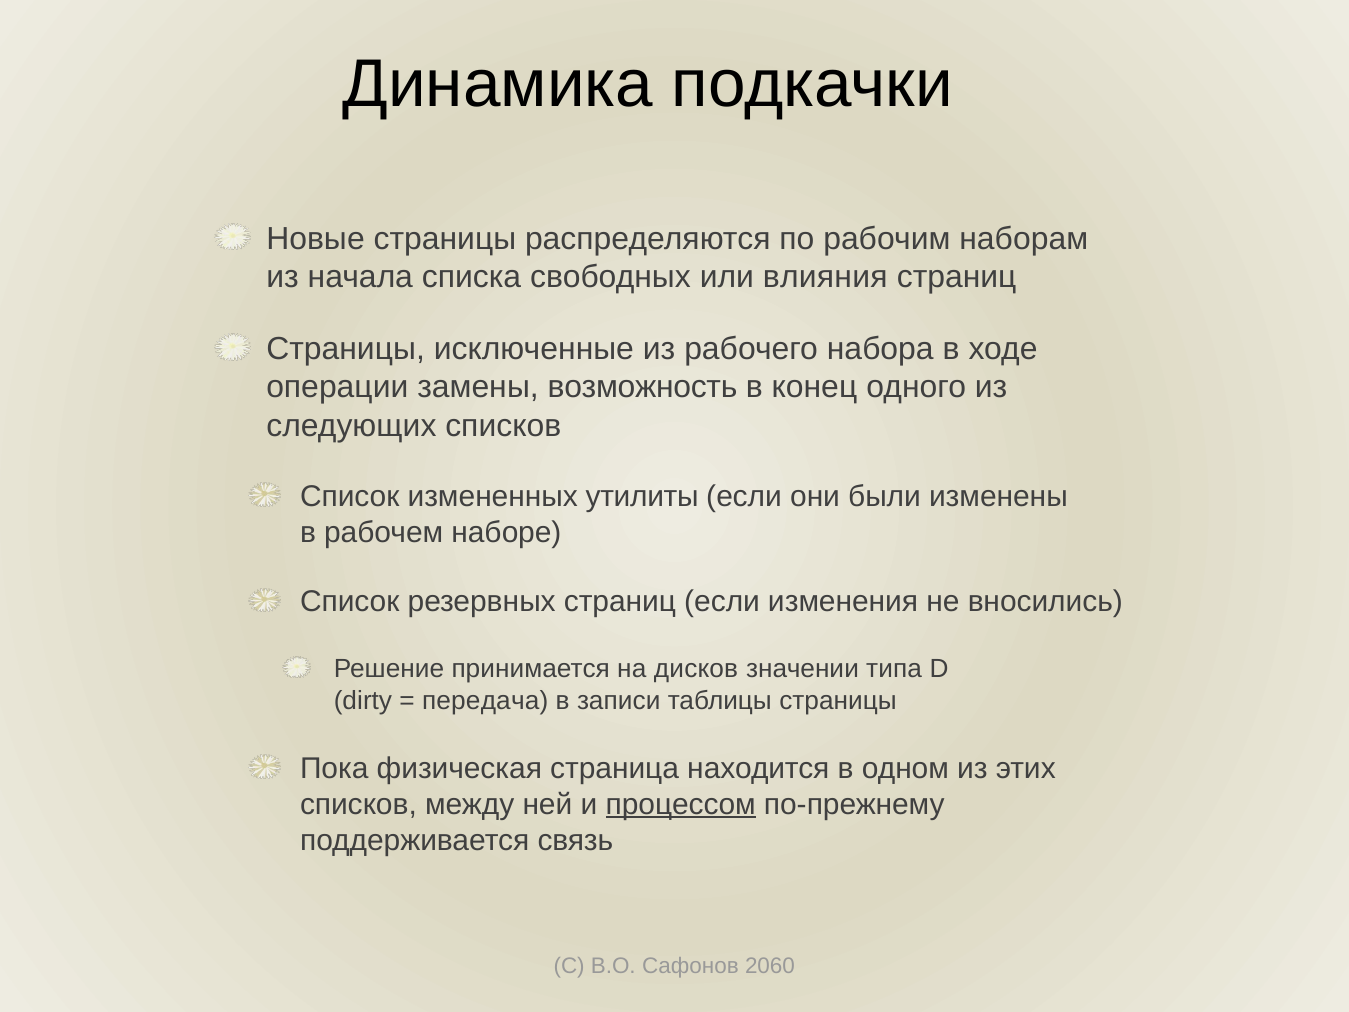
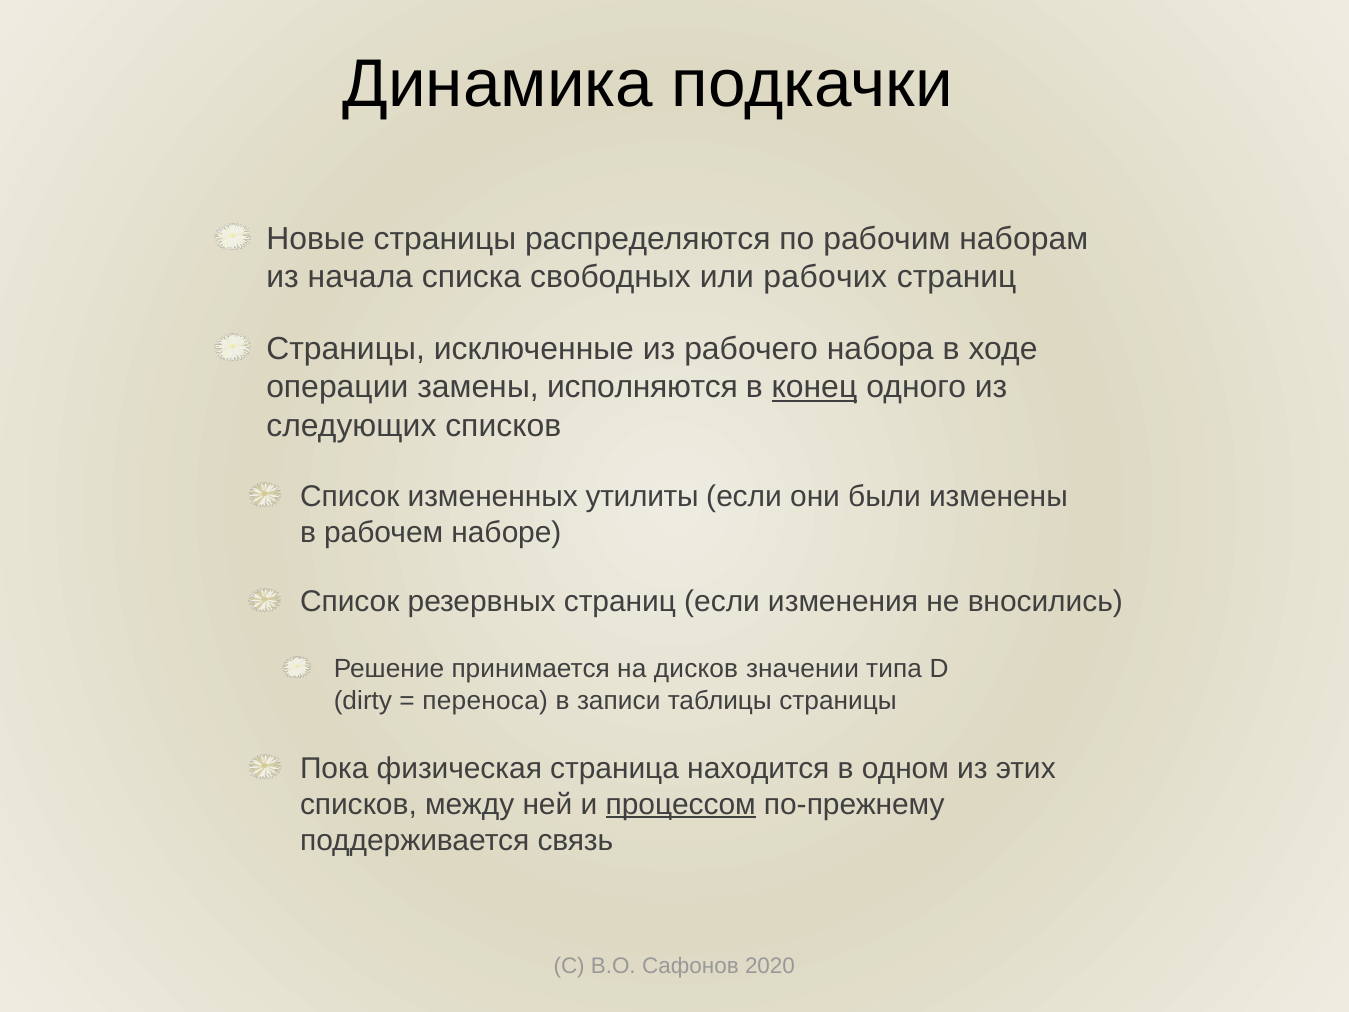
влияния: влияния -> рабочих (825, 277)
возможность: возможность -> исполняются (643, 387)
конец underline: none -> present (815, 387)
передача: передача -> переноса (485, 701)
2060: 2060 -> 2020 (770, 966)
